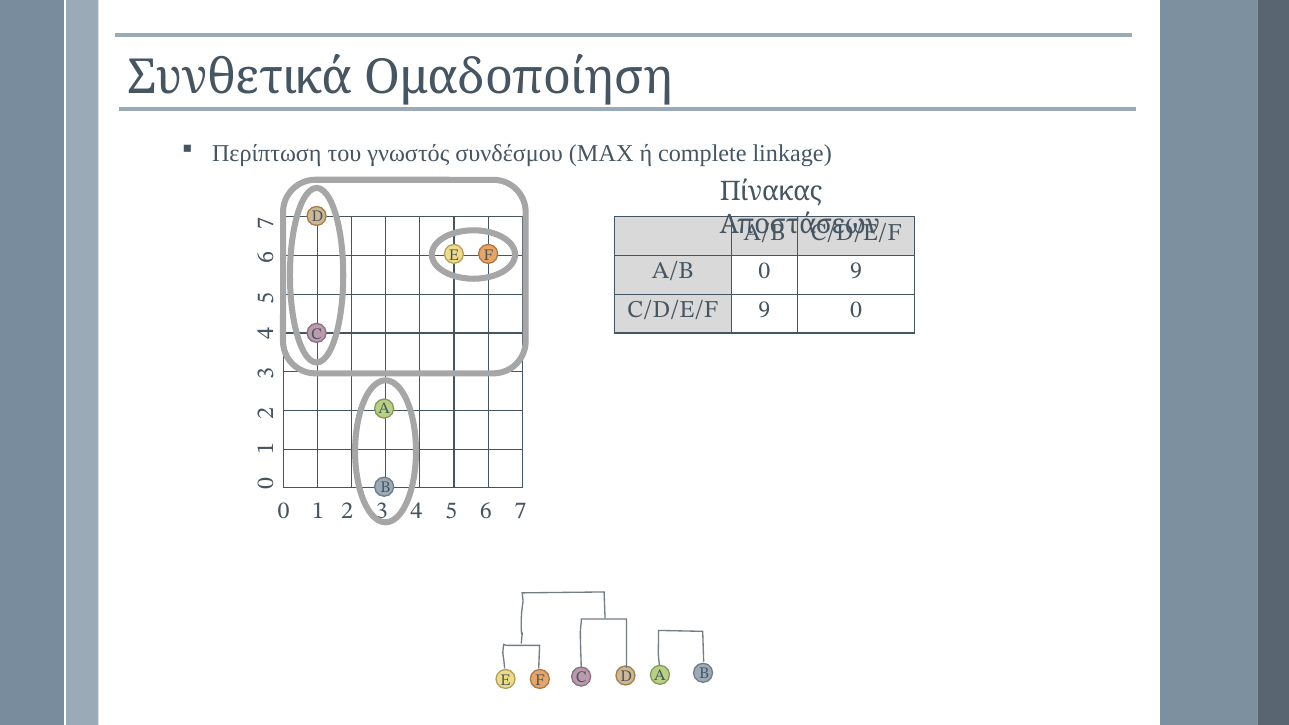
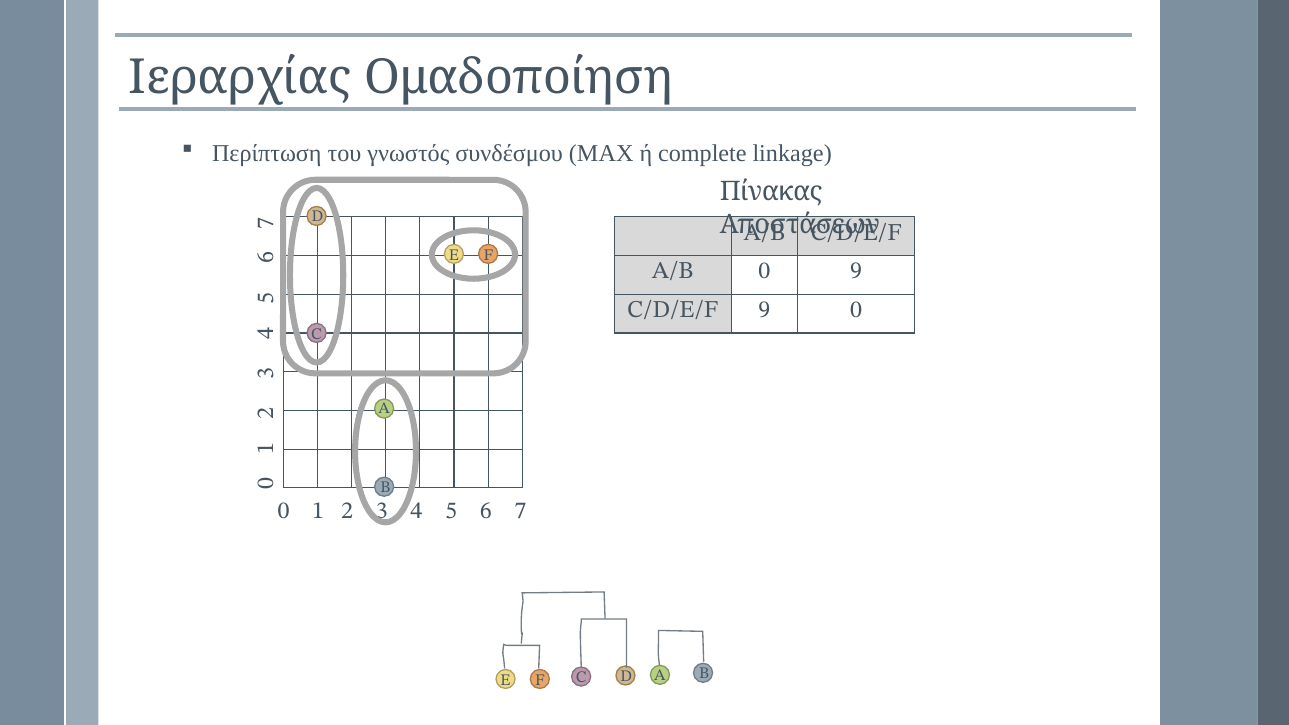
Συνθετικά: Συνθετικά -> Ιεραρχίας (240, 77)
